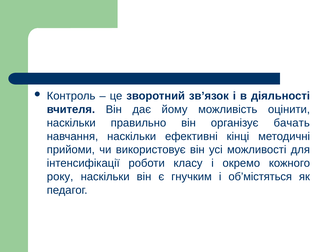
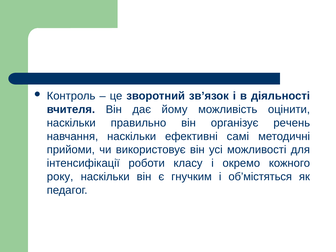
бачать: бачать -> речень (292, 123)
кінці: кінці -> самі (238, 136)
